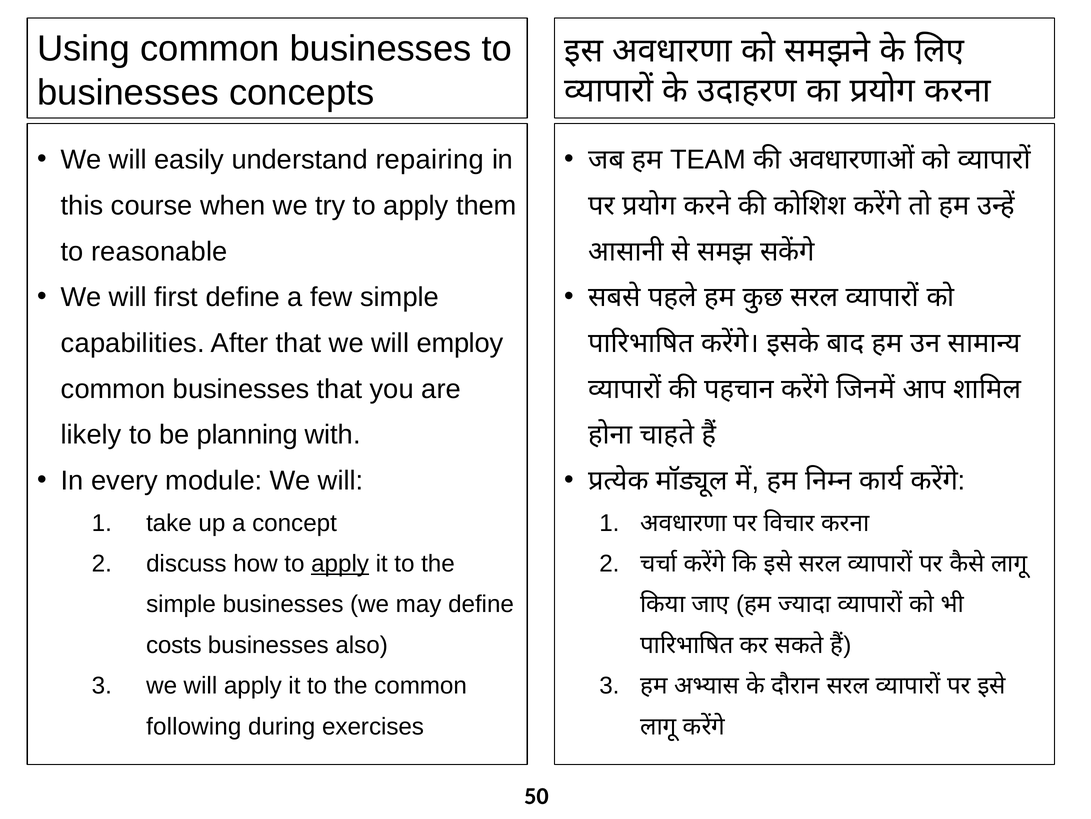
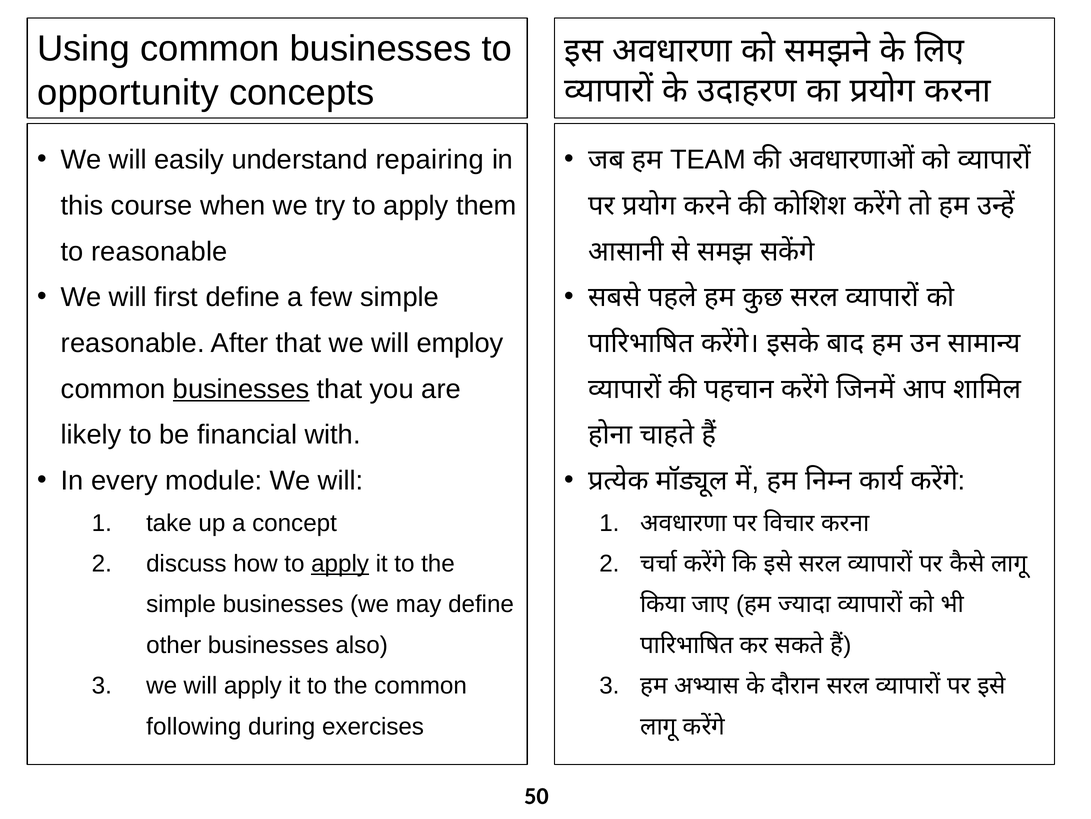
businesses: businesses -> opportunity (128, 92)
capabilities: capabilities -> reasonable (133, 343)
businesses underline: none -> present (241, 389)
planning: planning -> financial (247, 434)
costs: costs -> other (174, 645)
